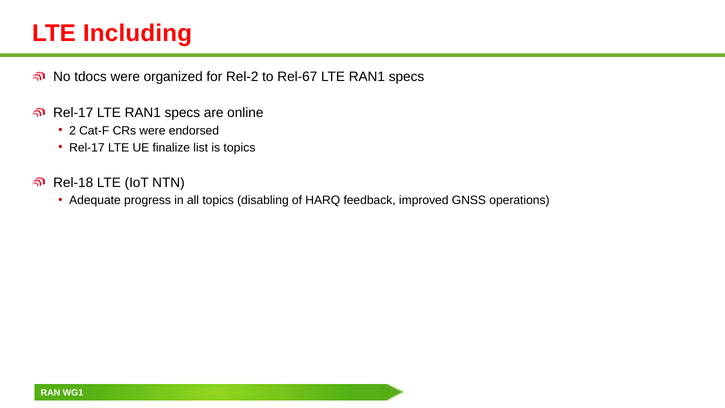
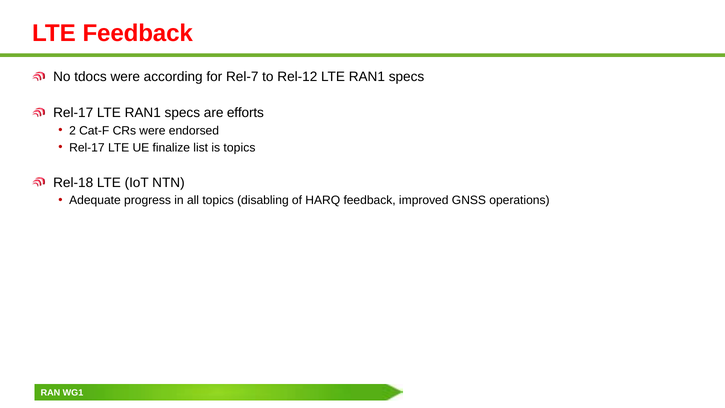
LTE Including: Including -> Feedback (138, 33)
organized: organized -> according (173, 77)
Rel-2: Rel-2 -> Rel-7 (242, 77)
Rel-67: Rel-67 -> Rel-12 (297, 77)
online: online -> efforts (245, 113)
